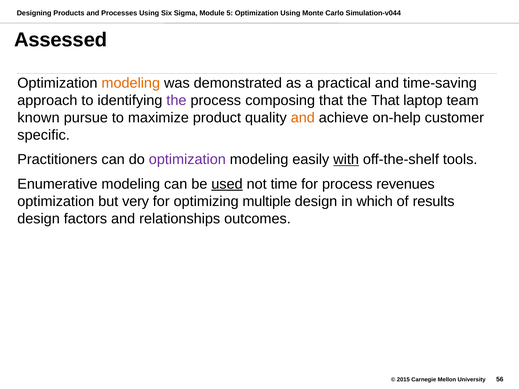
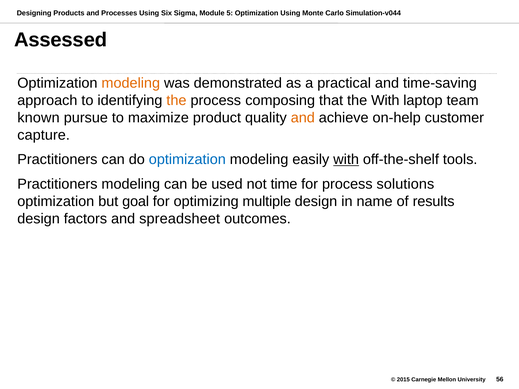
the colour: purple -> orange (176, 100)
the That: That -> With (385, 100)
specific: specific -> capture (44, 135)
optimization colour: purple -> blue (187, 160)
Enumerative: Enumerative -> Practitioners (57, 184)
used underline: present -> none (227, 184)
revenues: revenues -> solutions (405, 184)
very: very -> goal (136, 201)
which: which -> name (375, 201)
relationships: relationships -> spreadsheet (180, 219)
